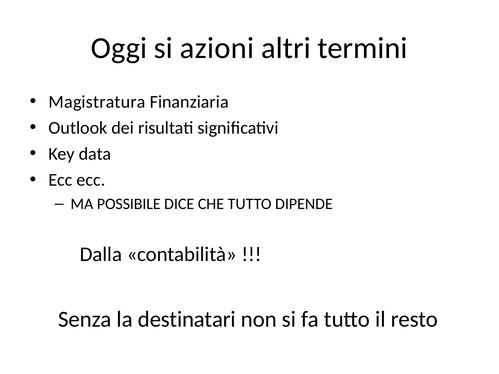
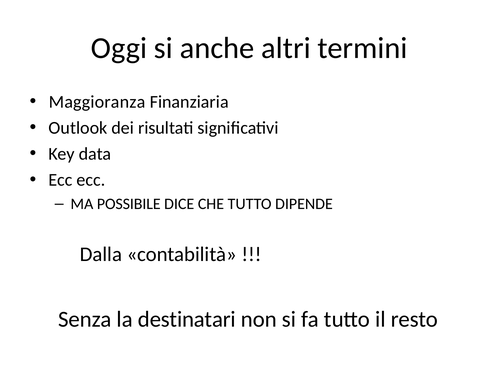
azioni: azioni -> anche (217, 48)
Magistratura: Magistratura -> Maggioranza (97, 102)
